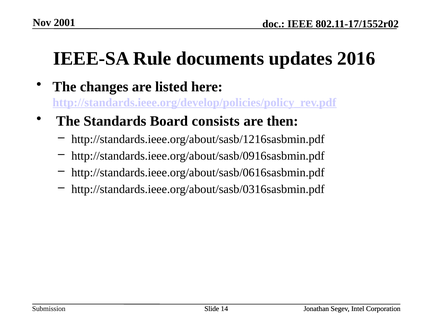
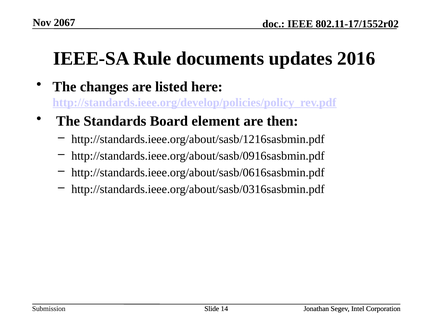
2001: 2001 -> 2067 (65, 23)
consists: consists -> element (216, 121)
